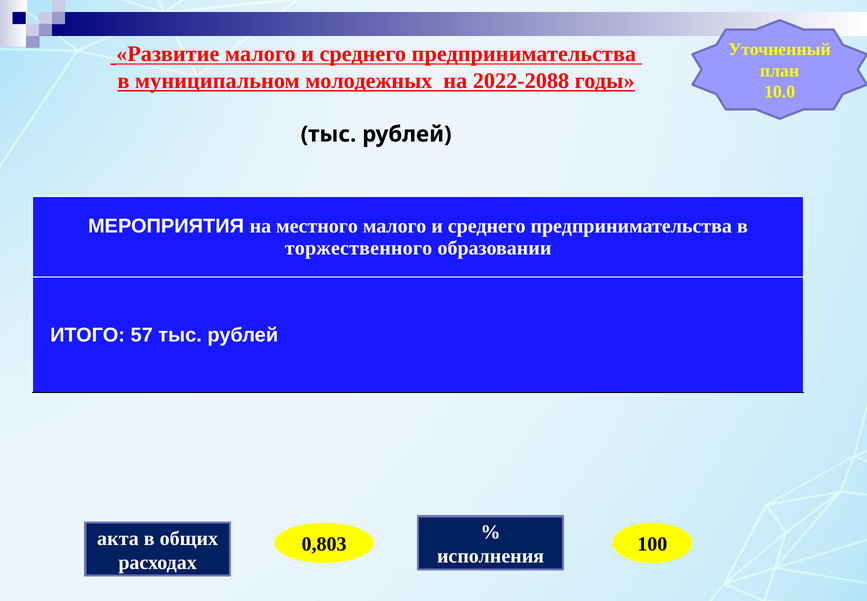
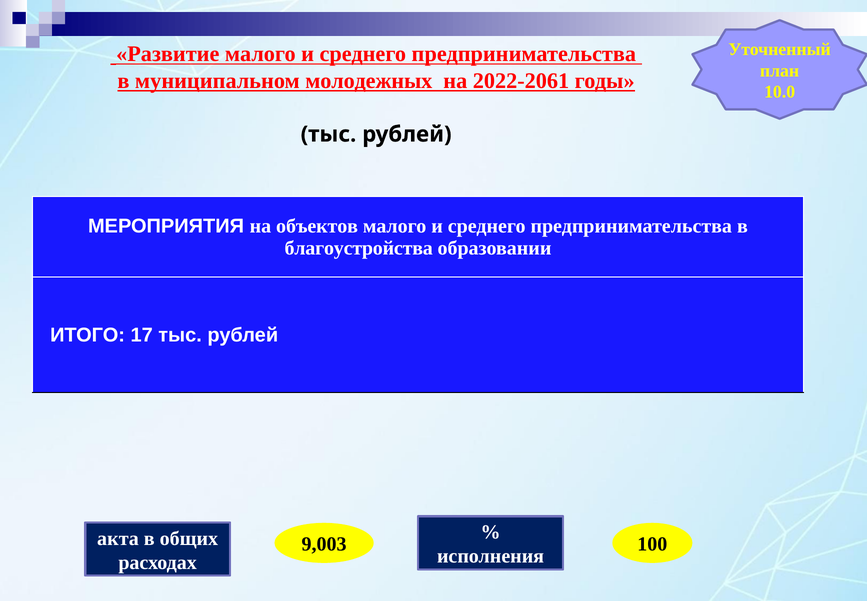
2022-2088: 2022-2088 -> 2022-2061 (521, 81)
местного: местного -> объектов (317, 226)
торжественного: торжественного -> благоустройства (359, 248)
57: 57 -> 17 (142, 335)
0,803: 0,803 -> 9,003 (324, 544)
